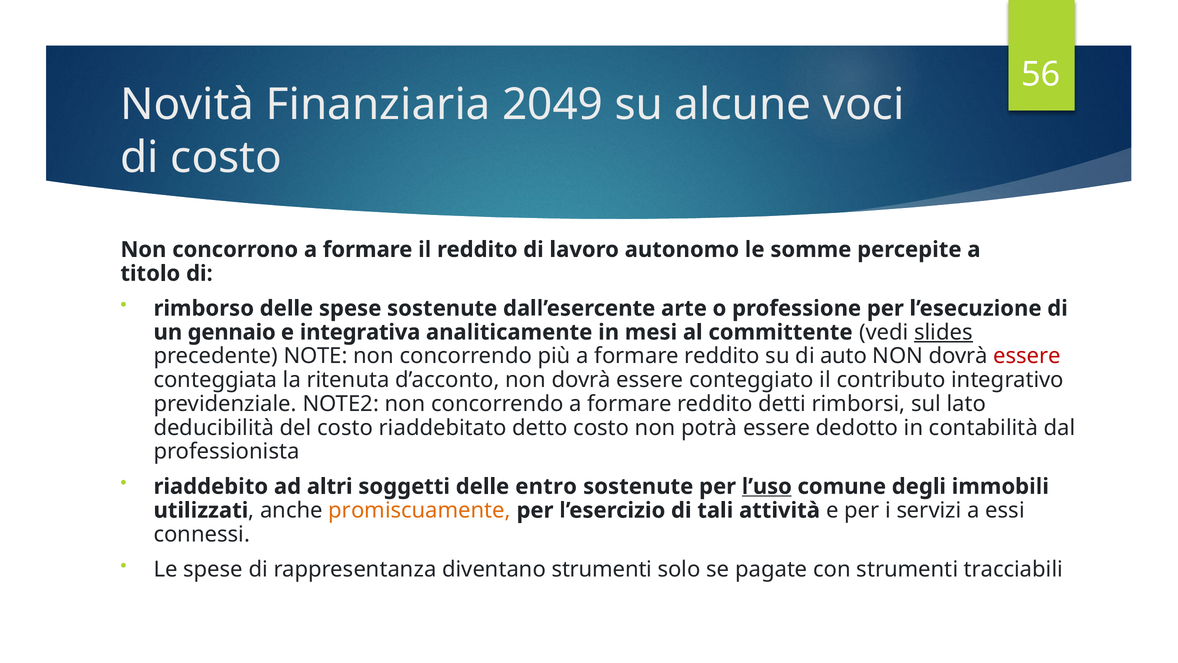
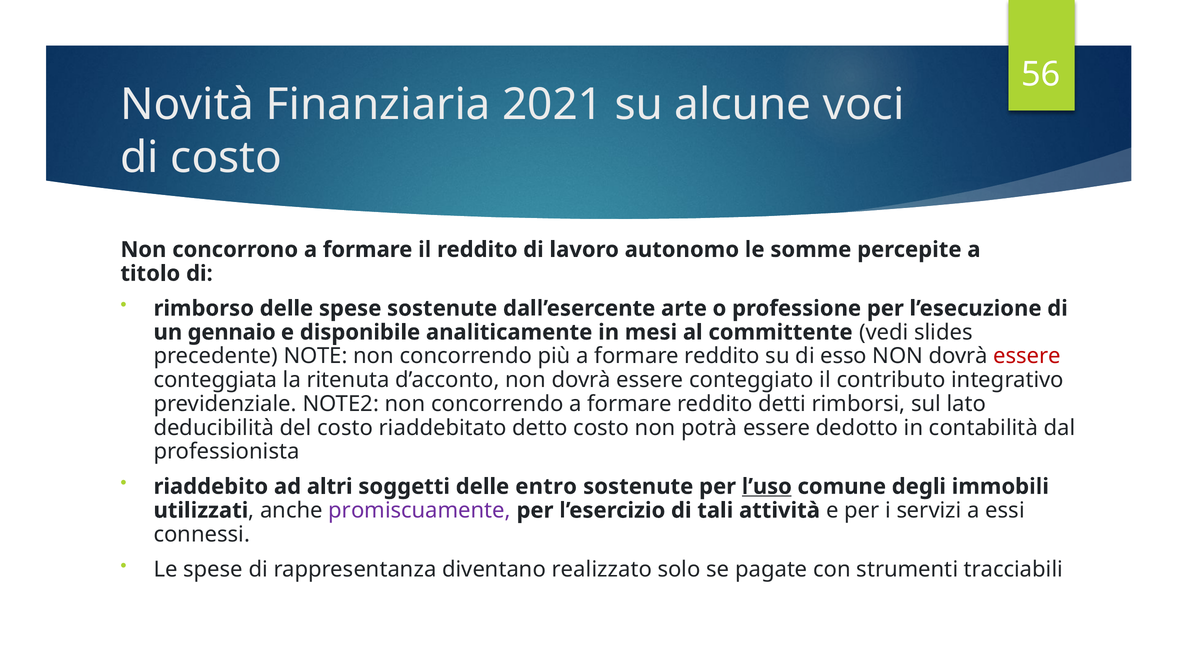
2049: 2049 -> 2021 (553, 105)
integrativa: integrativa -> disponibile (360, 332)
slides underline: present -> none (943, 332)
auto: auto -> esso (844, 356)
promiscuamente colour: orange -> purple (420, 510)
diventano strumenti: strumenti -> realizzato (602, 569)
